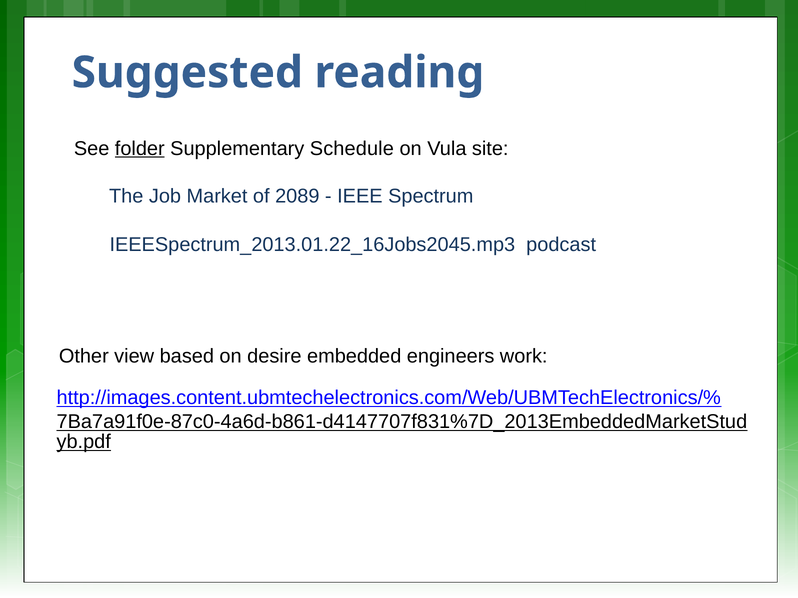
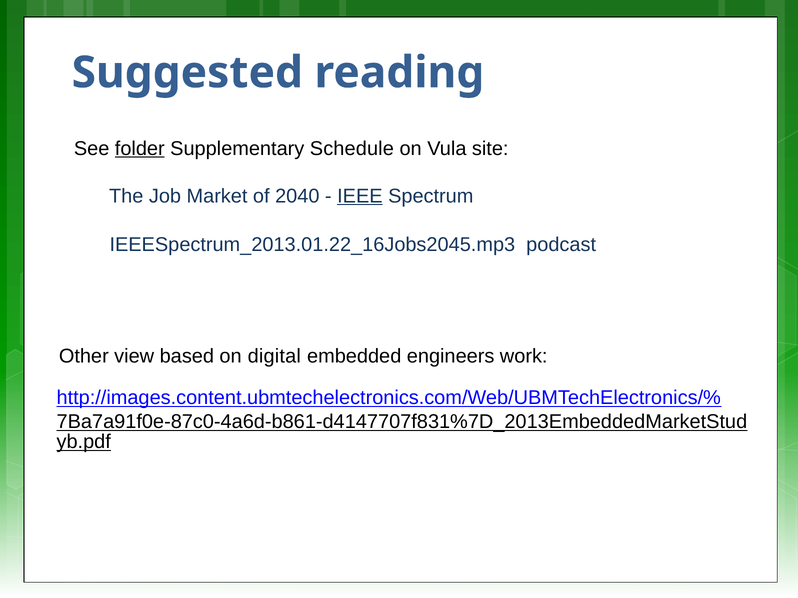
2089: 2089 -> 2040 (297, 196)
IEEE underline: none -> present (360, 196)
desire: desire -> digital (274, 357)
